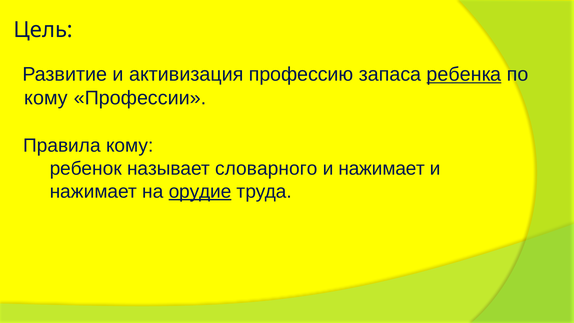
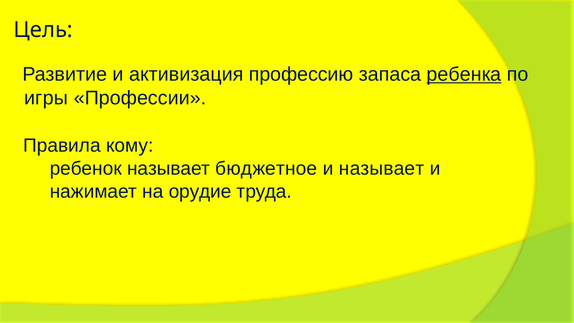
кому: кому -> игры (46, 98)
словарного: словарного -> бюджетное (266, 168)
нажимает: нажимает -> называет (382, 168)
орудие underline: present -> none (200, 191)
